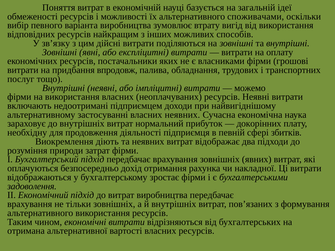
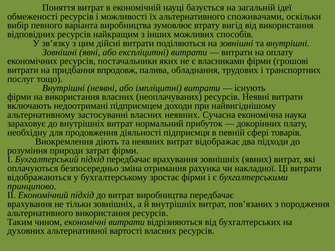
можемо: можемо -> існують (250, 88)
збитків: збитків -> товарів (286, 133)
дохід: дохід -> зміна (131, 169)
задоволення: задоволення -> принципово (32, 186)
формування: формування -> породження (305, 204)
отримана: отримана -> духовних (26, 231)
